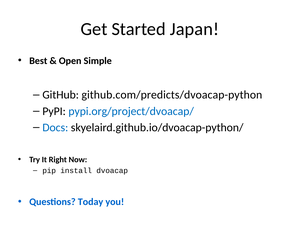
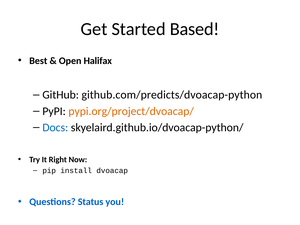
Japan: Japan -> Based (195, 29)
Simple: Simple -> Halifax (98, 61)
pypi.org/project/dvoacap/ colour: blue -> orange (131, 111)
Today: Today -> Status (91, 202)
